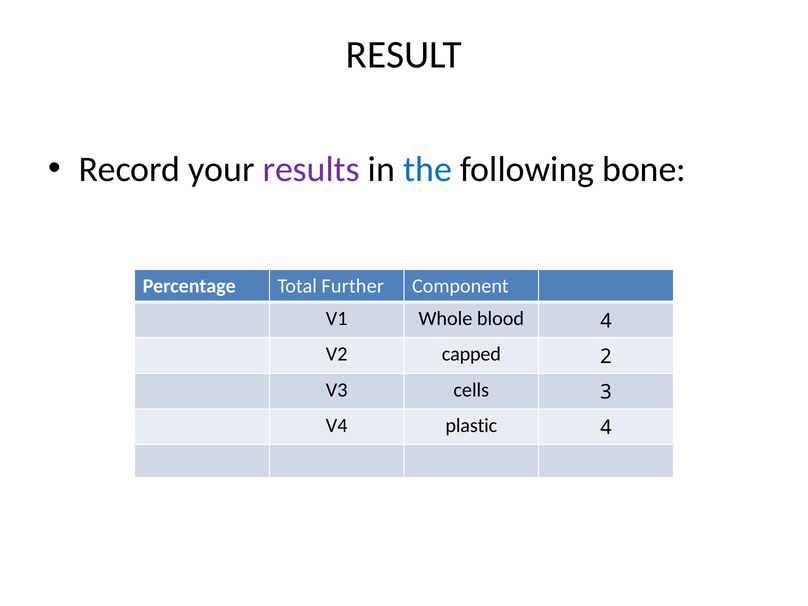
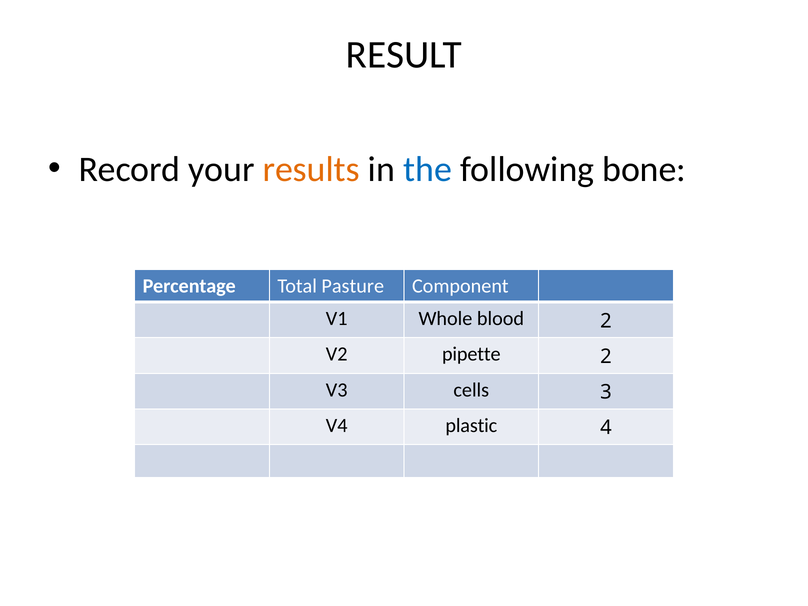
results colour: purple -> orange (311, 170)
Further: Further -> Pasture (353, 286)
blood 4: 4 -> 2 (606, 321)
capped: capped -> pipette (471, 354)
